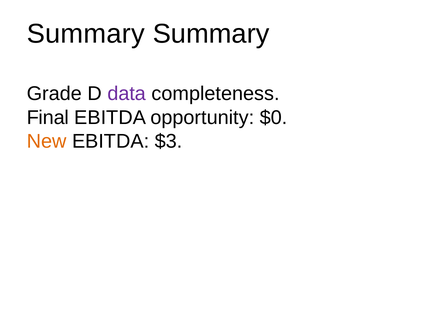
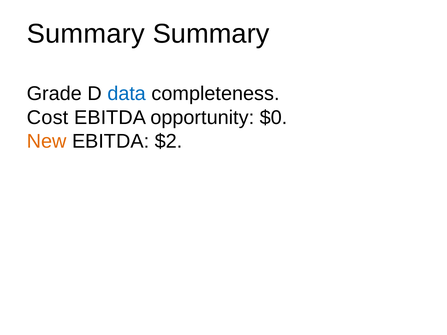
data colour: purple -> blue (127, 94)
Final: Final -> Cost (48, 118)
$3: $3 -> $2 (169, 141)
